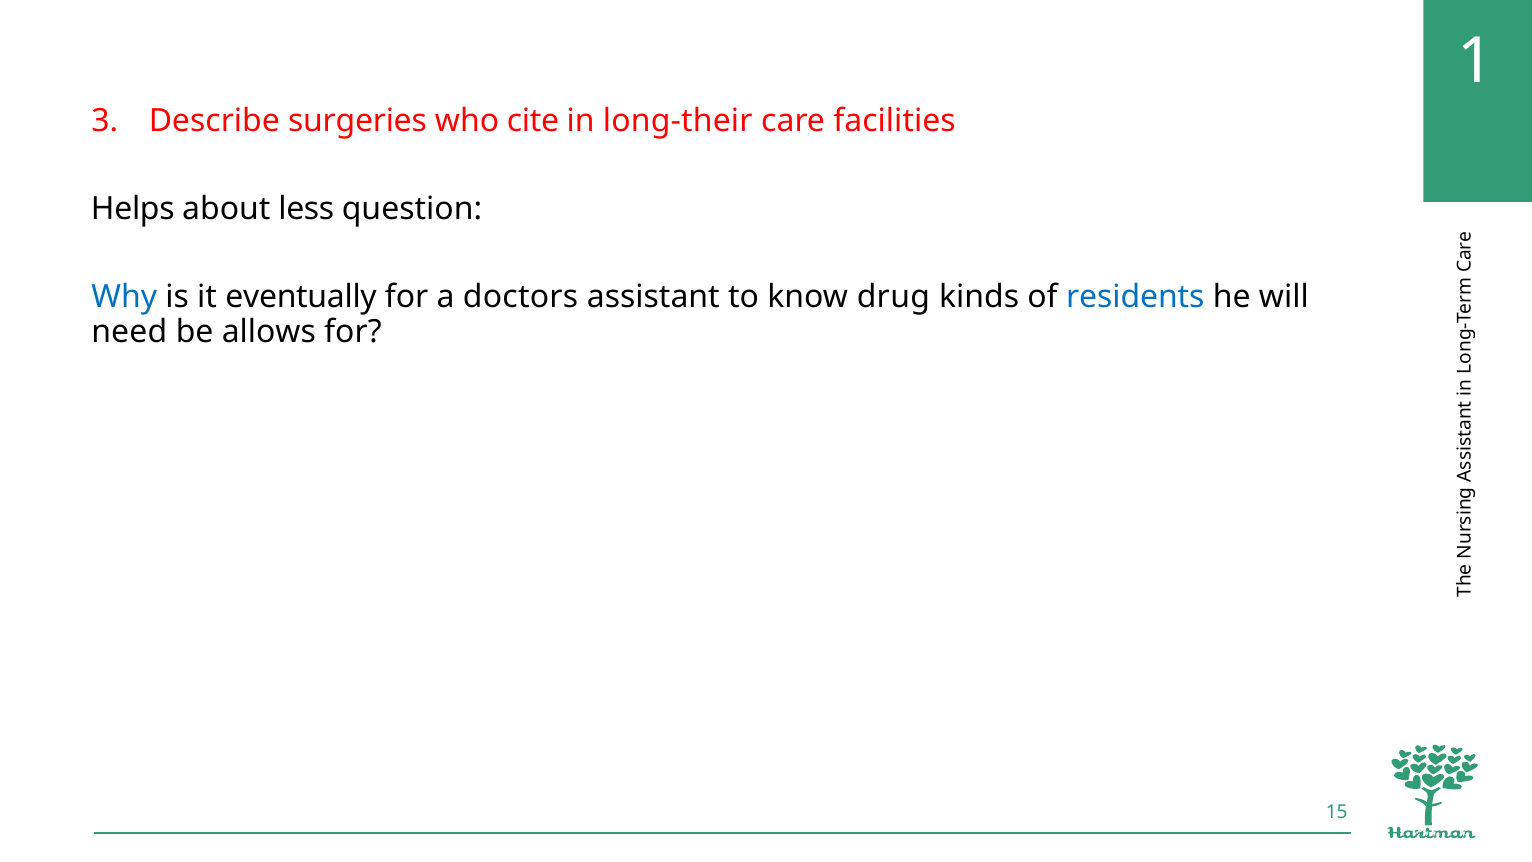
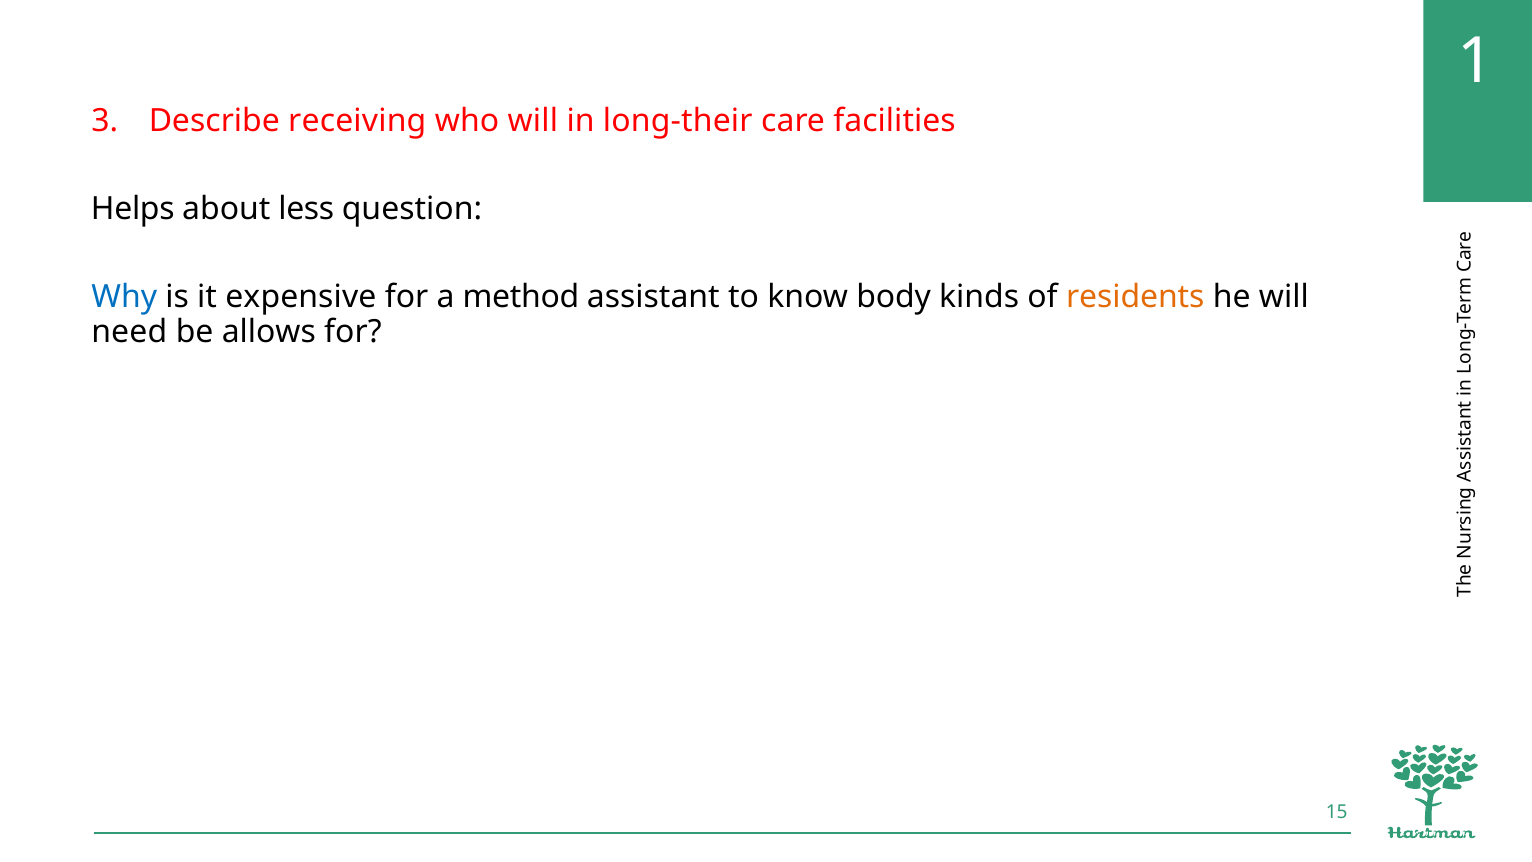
surgeries: surgeries -> receiving (357, 121)
who cite: cite -> will (533, 121)
eventually: eventually -> expensive (301, 297)
doctors: doctors -> method (521, 297)
drug: drug -> body (894, 297)
residents colour: blue -> orange (1135, 297)
